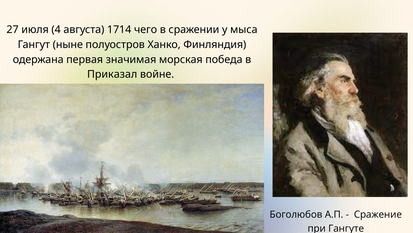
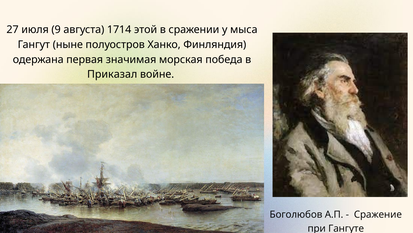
4: 4 -> 9 (56, 30)
чего: чего -> этой (146, 30)
